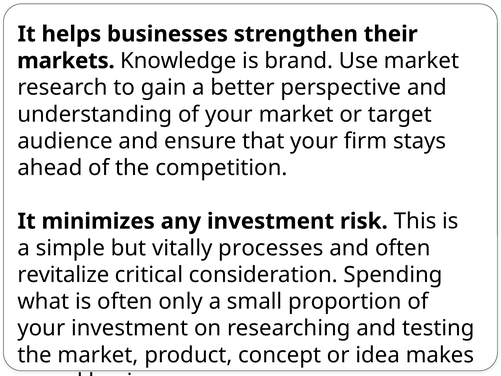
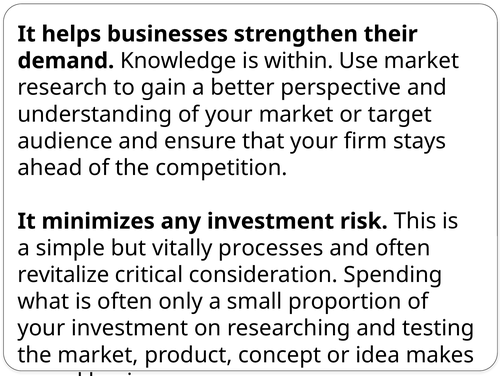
markets: markets -> demand (66, 61)
brand: brand -> within (299, 61)
